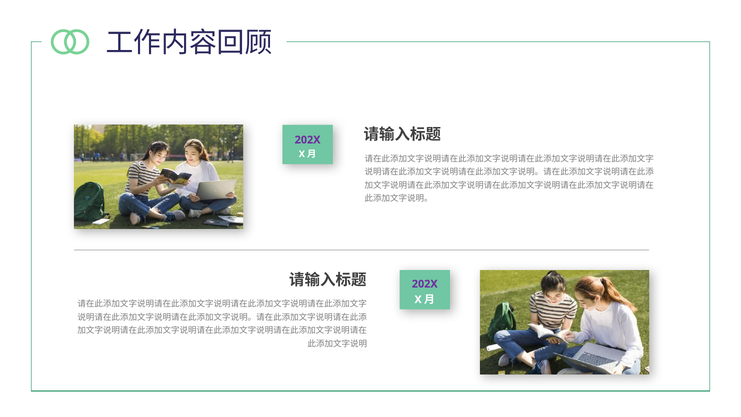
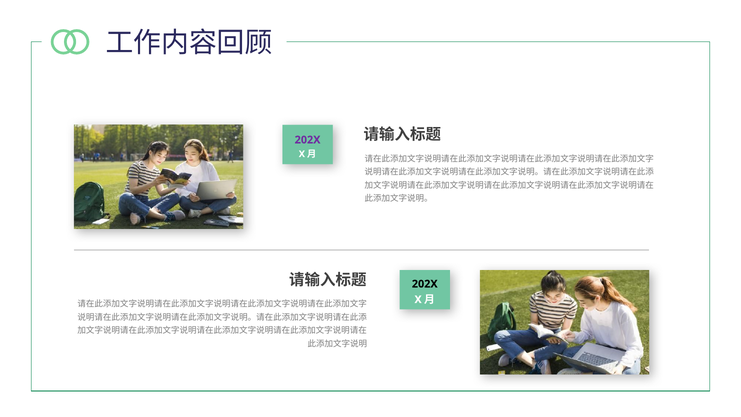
202X colour: purple -> black (425, 284)
